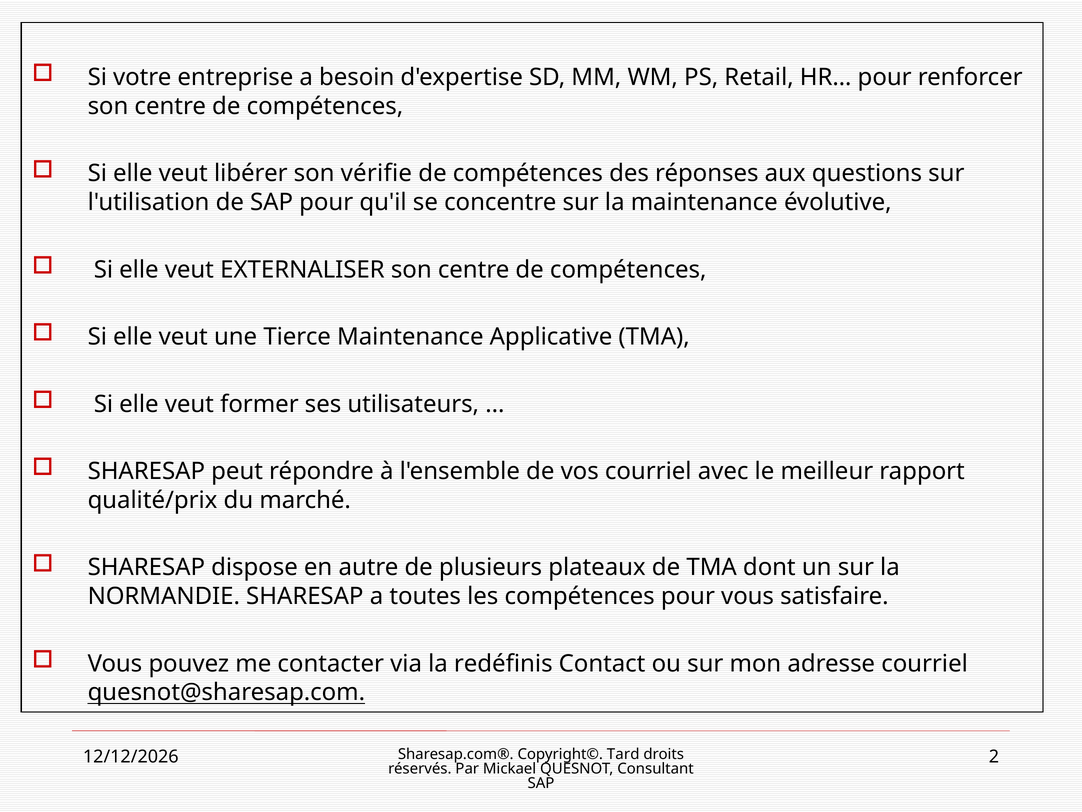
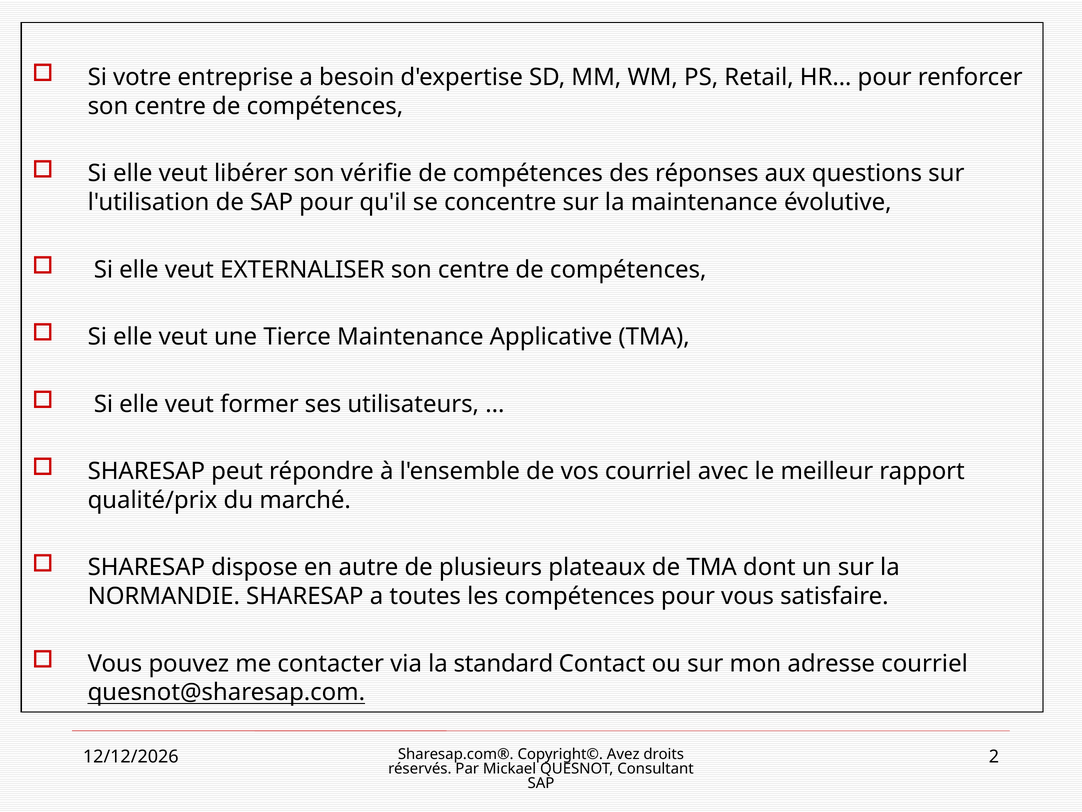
redéfinis: redéfinis -> standard (503, 663)
Tard: Tard -> Avez (623, 754)
